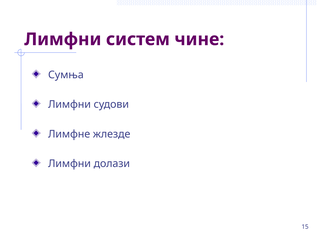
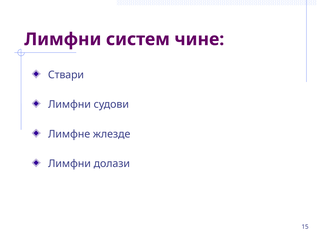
Сумња: Сумња -> Ствари (66, 75)
